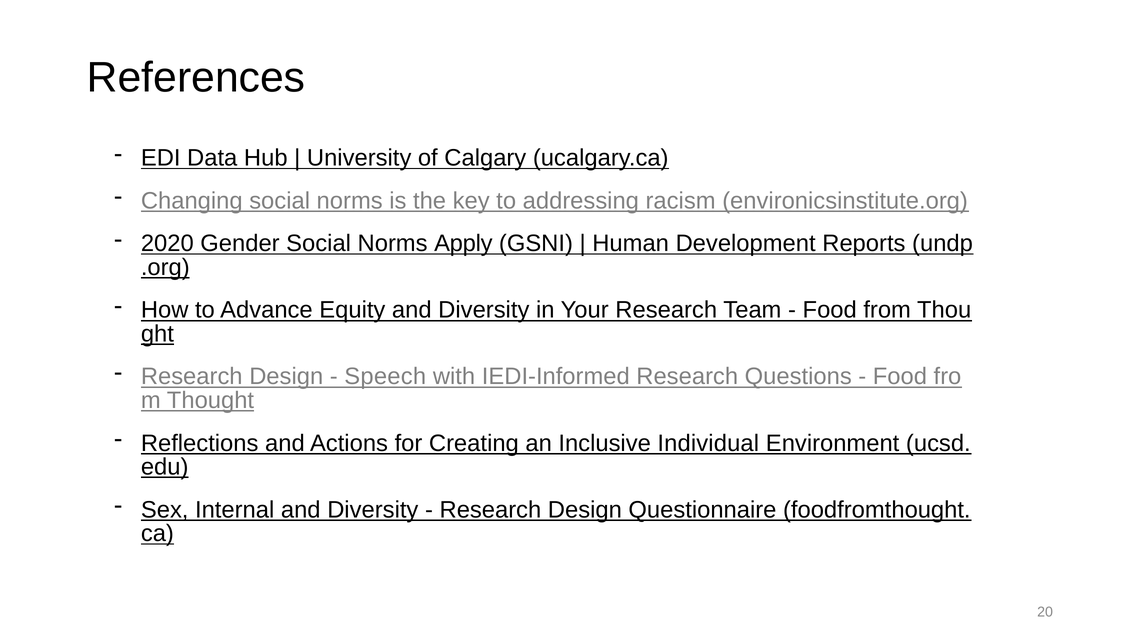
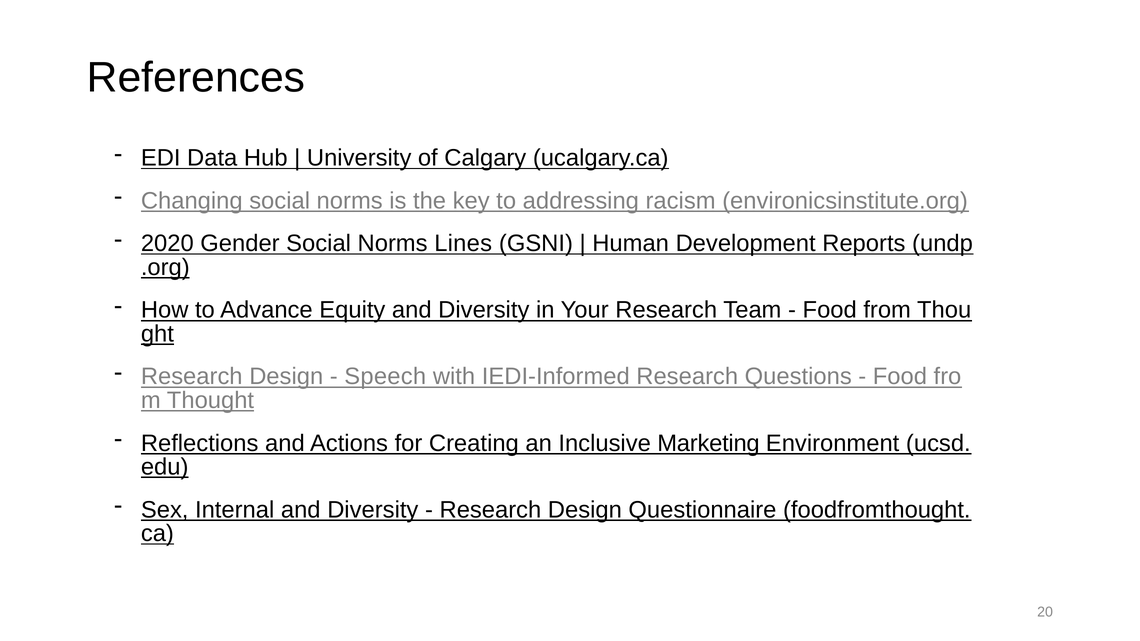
Apply: Apply -> Lines (463, 244)
Individual: Individual -> Marketing (709, 443)
